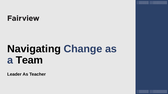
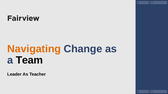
Navigating colour: black -> orange (34, 49)
